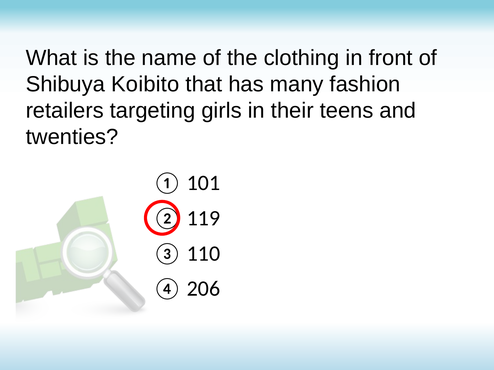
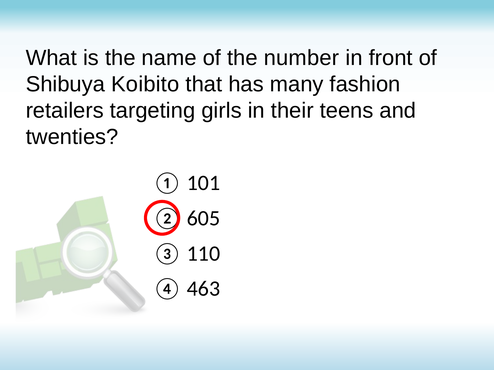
clothing: clothing -> number (301, 58)
119: 119 -> 605 (204, 219)
206: 206 -> 463 (204, 289)
